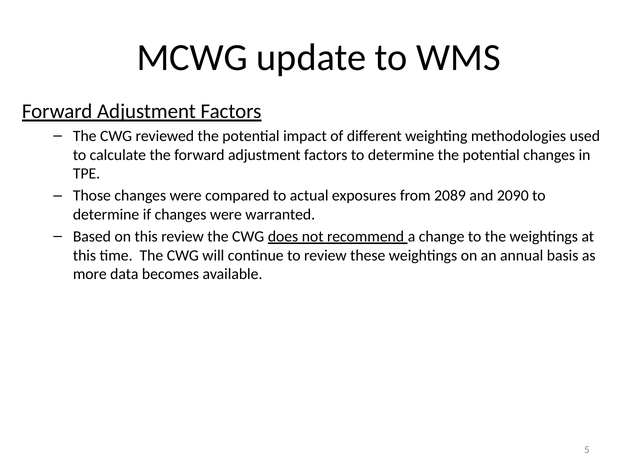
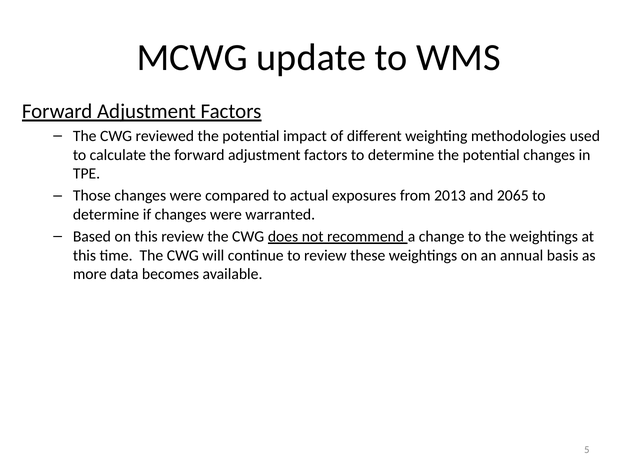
2089: 2089 -> 2013 (450, 195)
2090: 2090 -> 2065 (513, 195)
